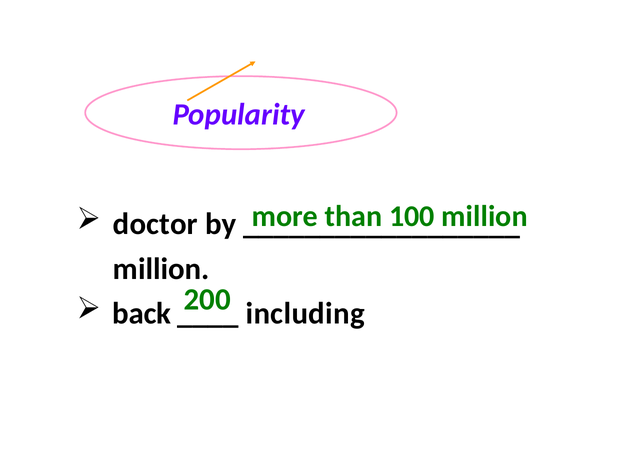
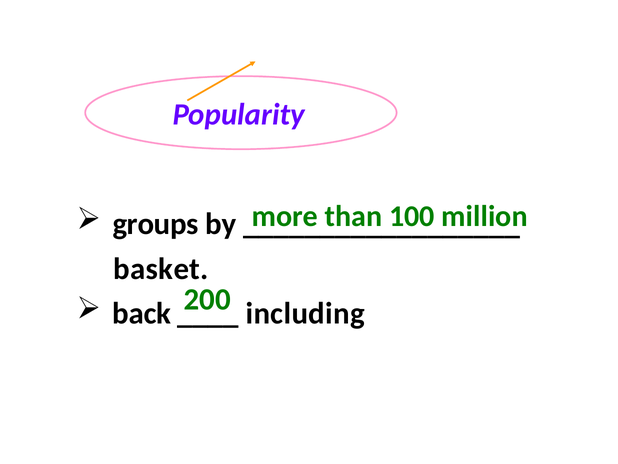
doctor: doctor -> groups (156, 224)
million: million -> basket (161, 269)
